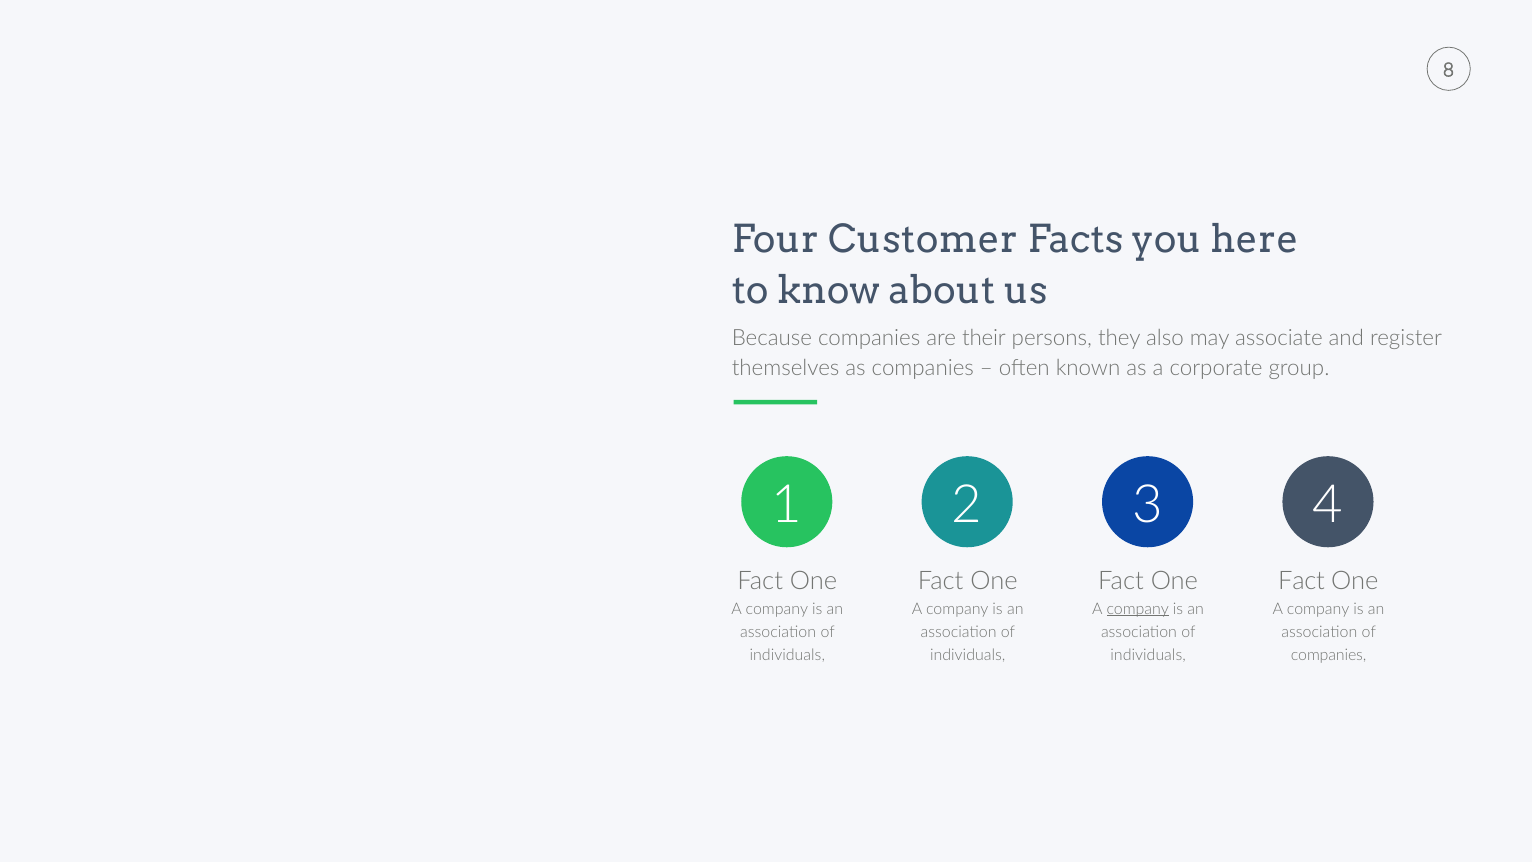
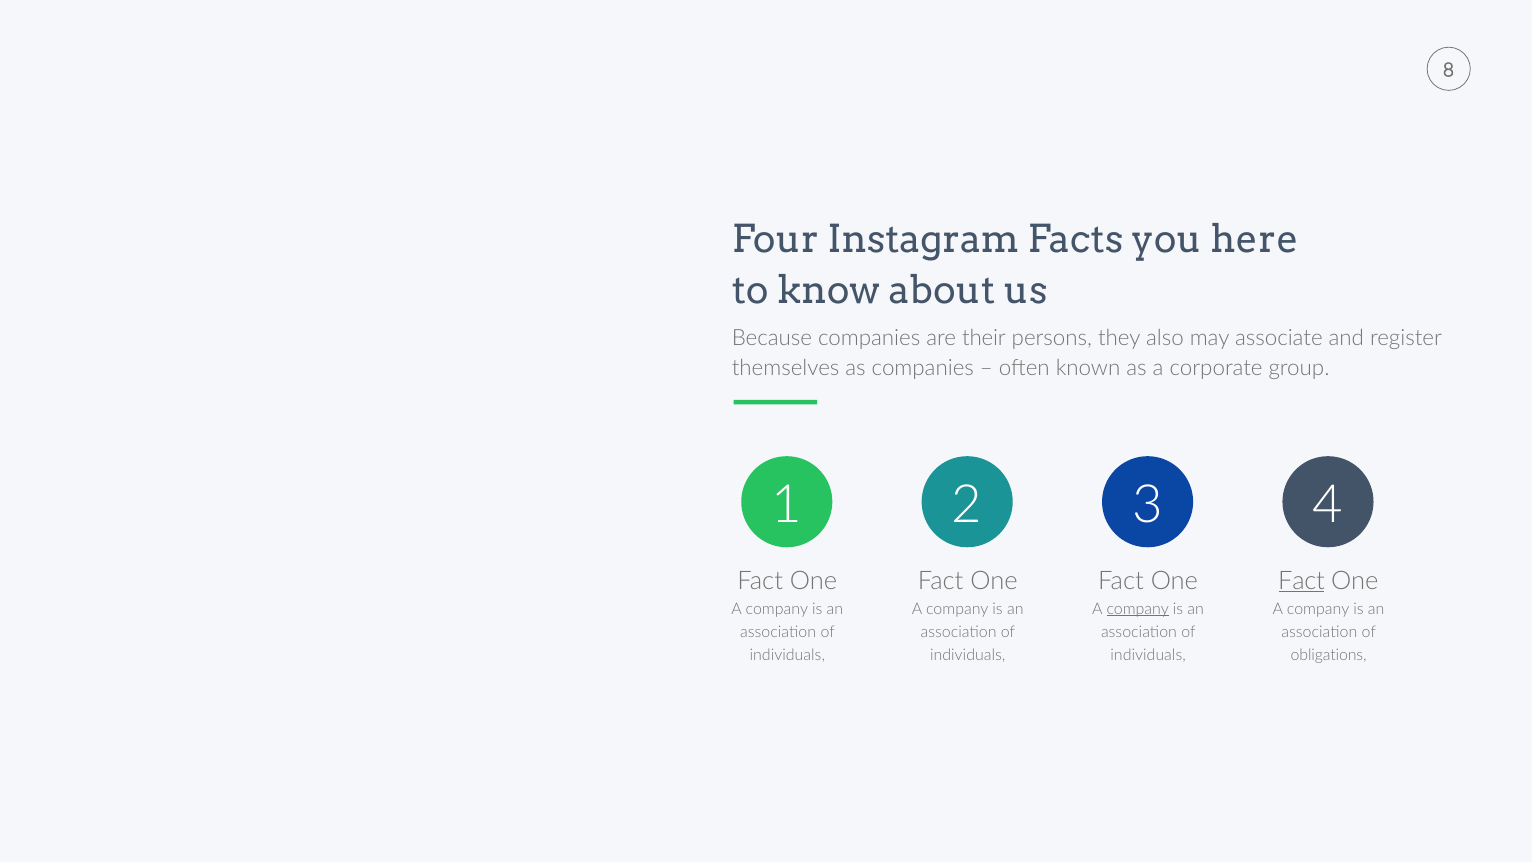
Customer: Customer -> Instagram (923, 240)
Fact underline: none -> present (1302, 581)
companies: companies -> obligations (1329, 655)
